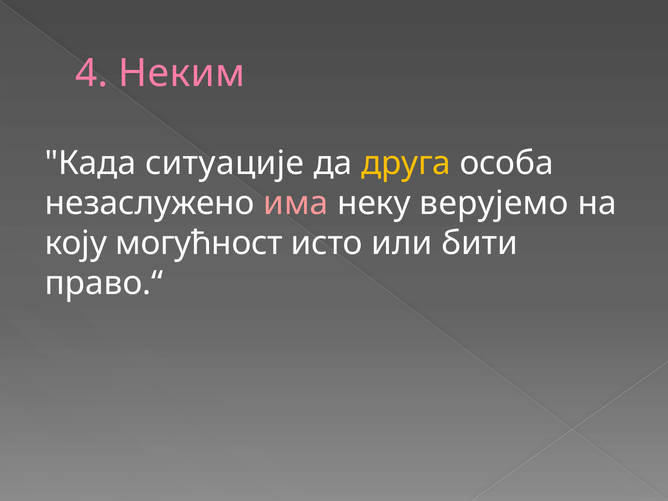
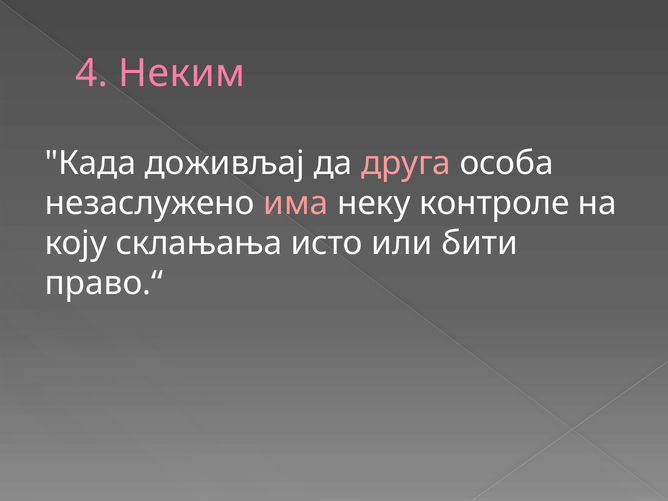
ситуације: ситуације -> доживљај (225, 163)
друга colour: yellow -> pink (406, 163)
верујемо: верујемо -> контроле (494, 203)
могућност: могућност -> склањања (199, 243)
